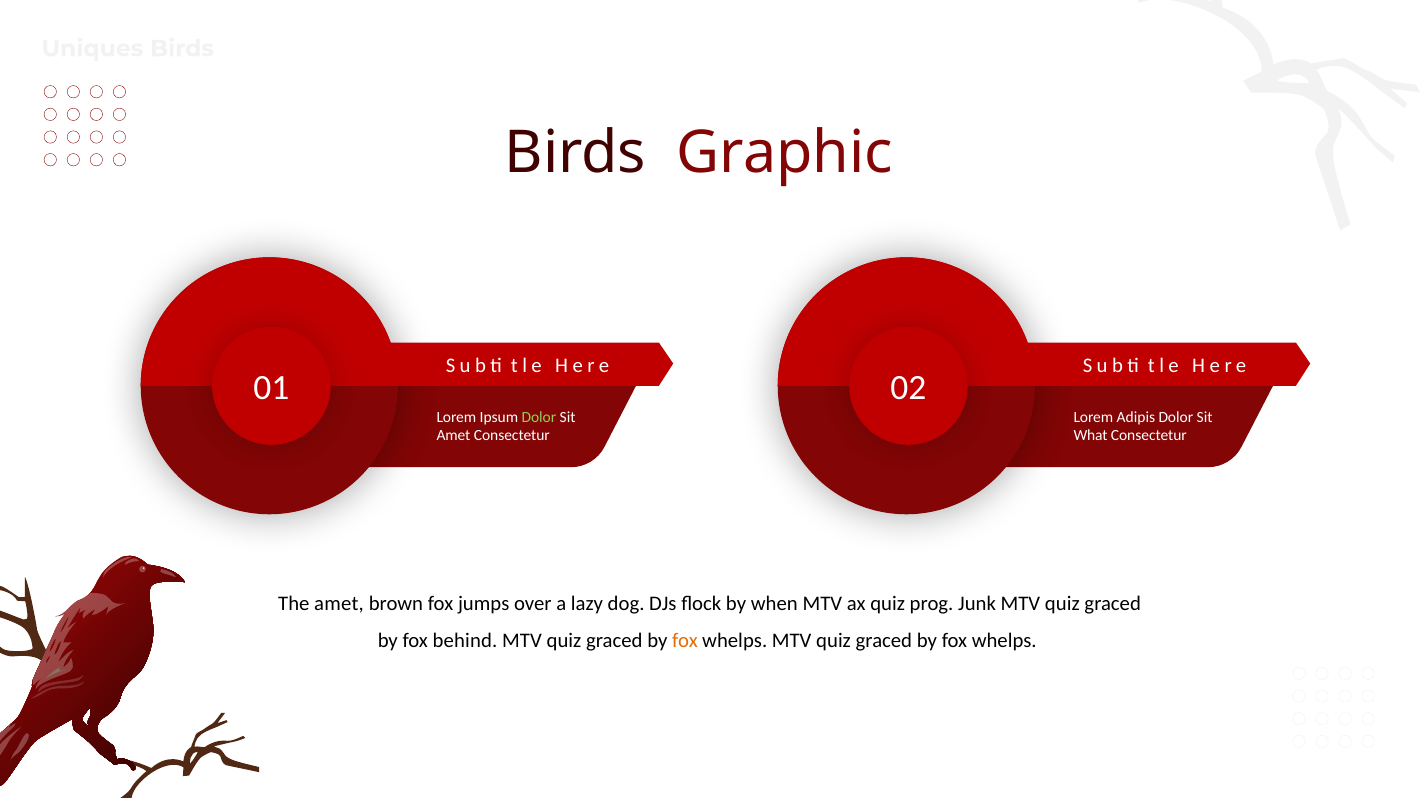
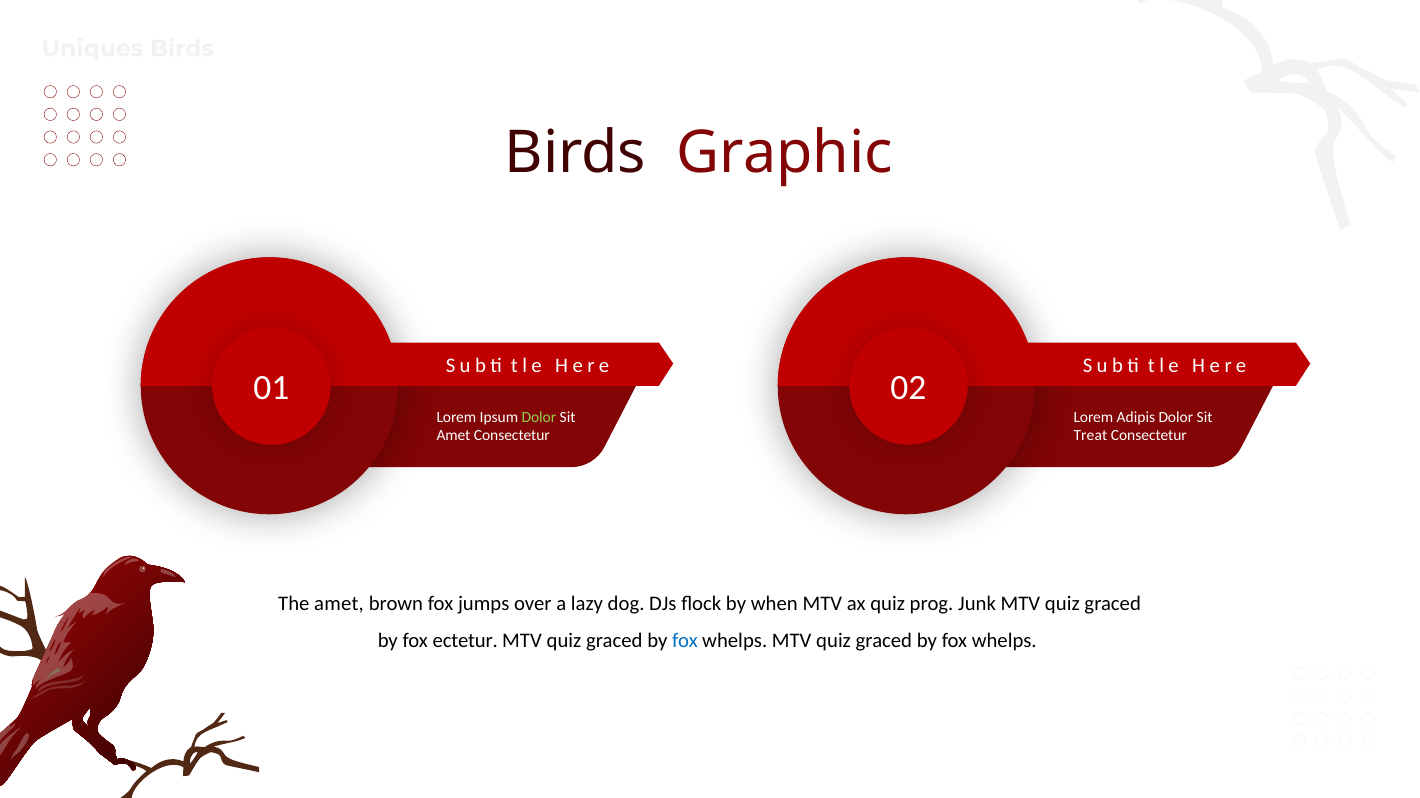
What: What -> Treat (1090, 436)
behind: behind -> ectetur (465, 641)
fox colour: orange -> blue (685, 641)
